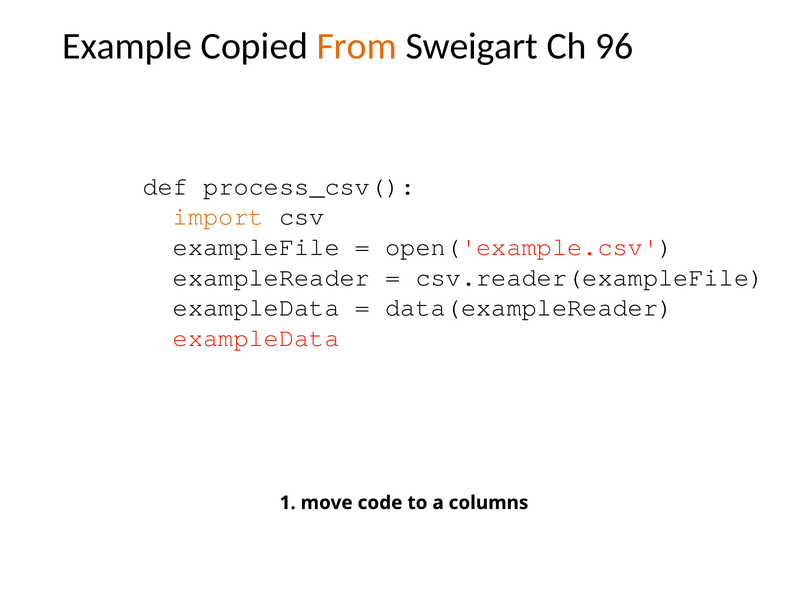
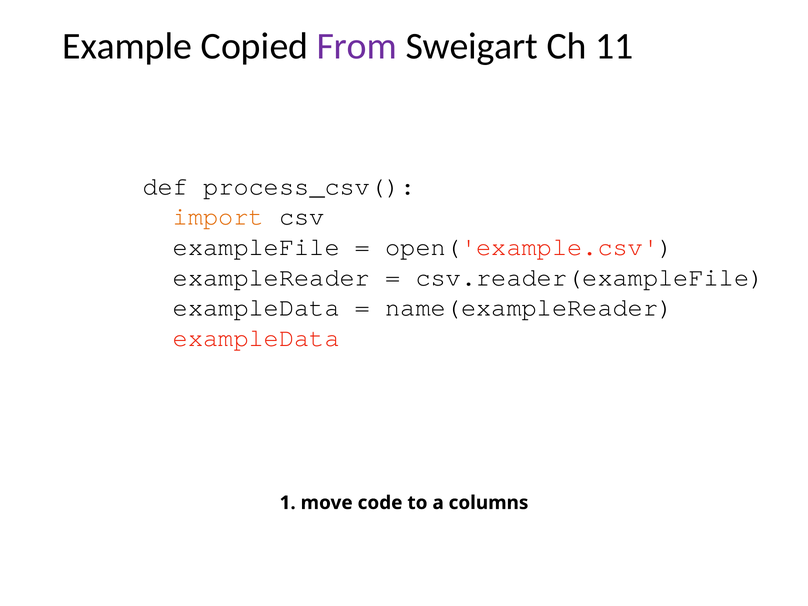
From colour: orange -> purple (357, 46)
96: 96 -> 11 (614, 46)
data(exampleReader: data(exampleReader -> name(exampleReader (529, 308)
